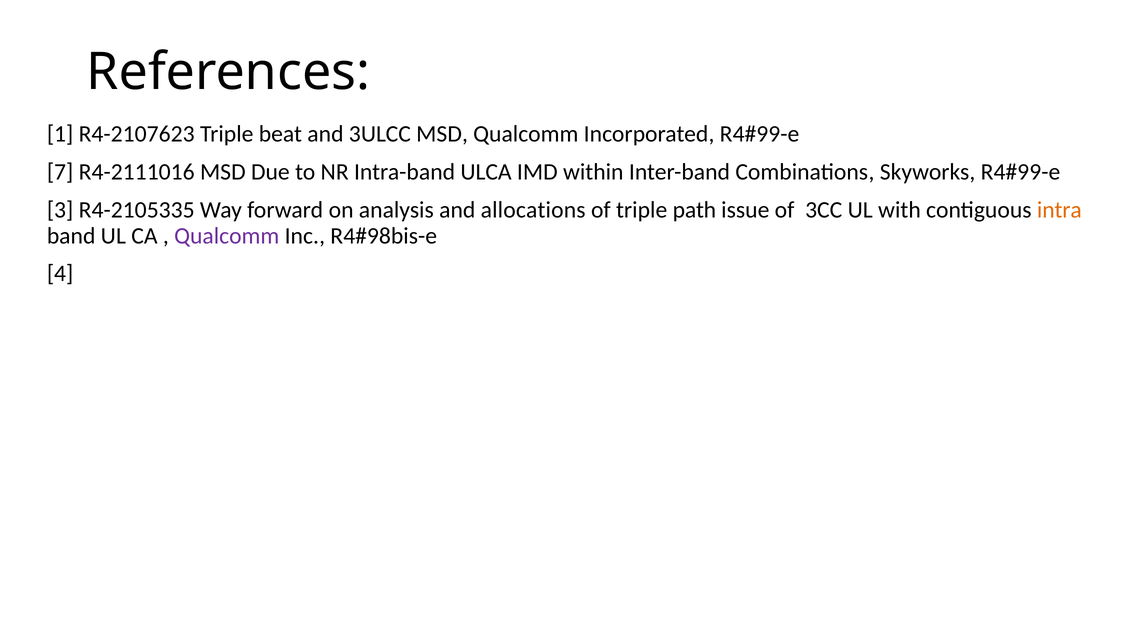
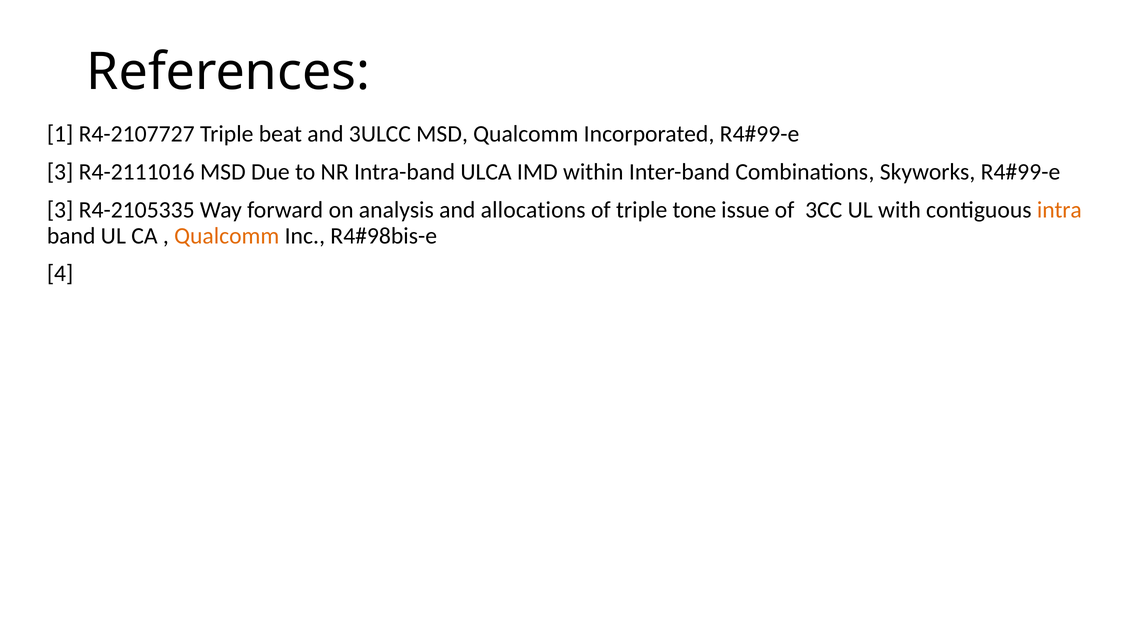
R4-2107623: R4-2107623 -> R4-2107727 (137, 134)
7: 7 -> 3 (60, 172)
path: path -> tone (694, 210)
Qualcomm colour: purple -> orange (227, 236)
